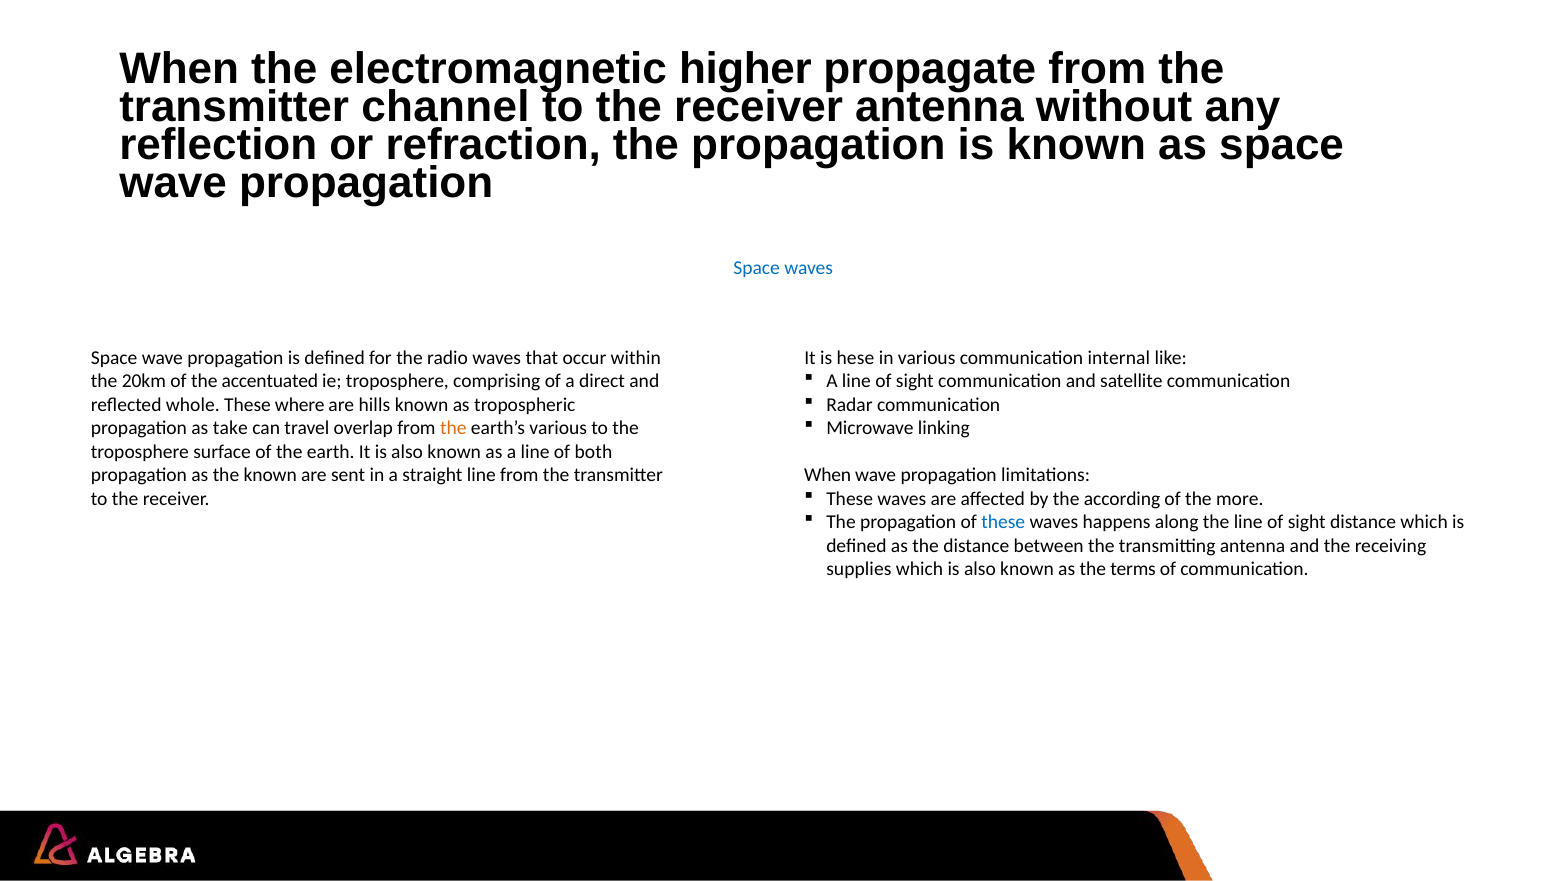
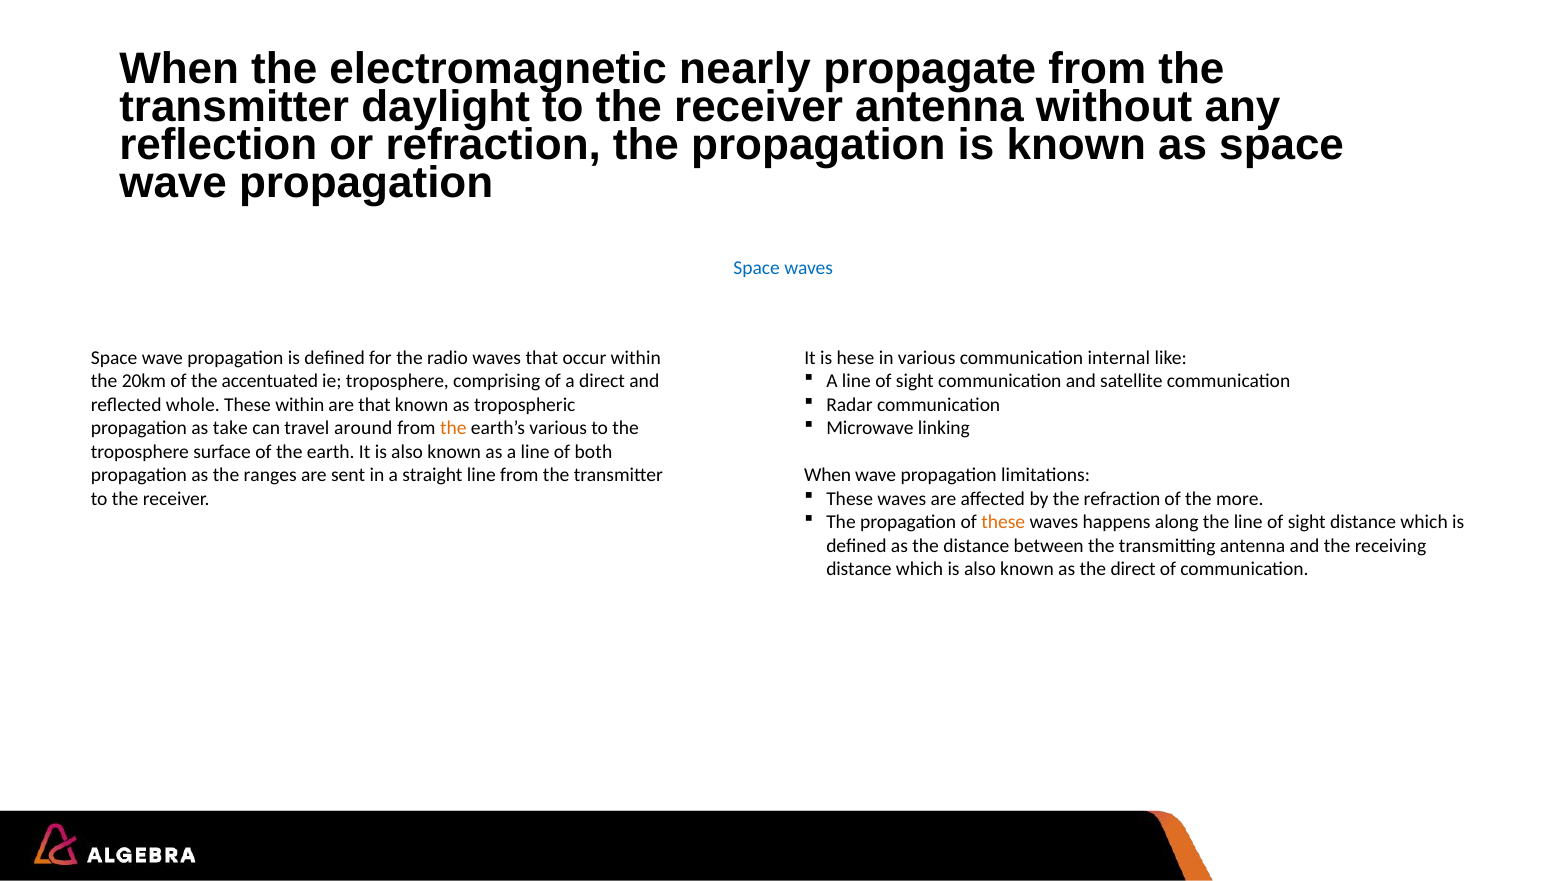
higher: higher -> nearly (745, 69)
channel: channel -> daylight (446, 107)
These where: where -> within (300, 405)
are hills: hills -> that (375, 405)
overlap: overlap -> around (363, 428)
the known: known -> ranges (270, 475)
the according: according -> refraction (1122, 499)
these colour: blue -> orange (1003, 522)
supplies: supplies -> distance (859, 569)
the terms: terms -> direct (1133, 569)
